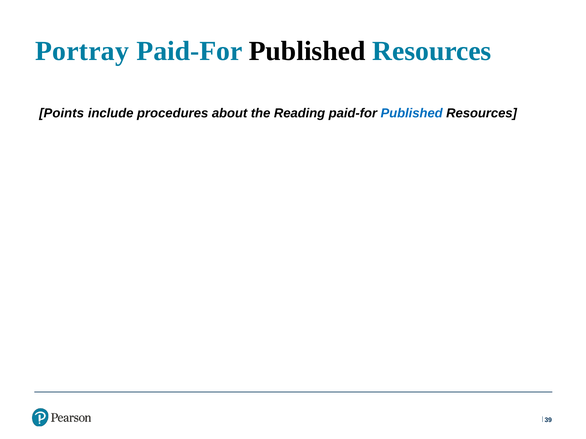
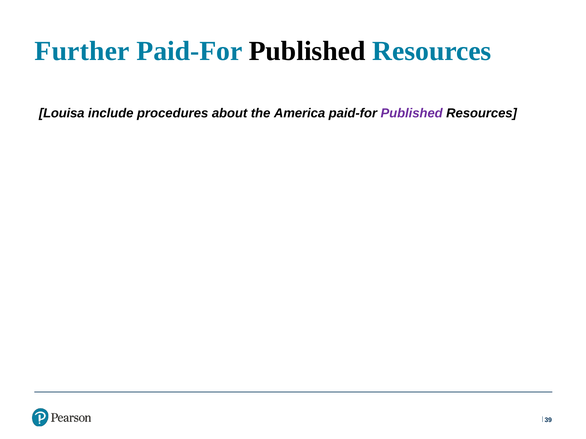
Portray: Portray -> Further (82, 51)
Points: Points -> Louisa (62, 113)
Reading: Reading -> America (300, 113)
Published colour: blue -> purple (412, 113)
